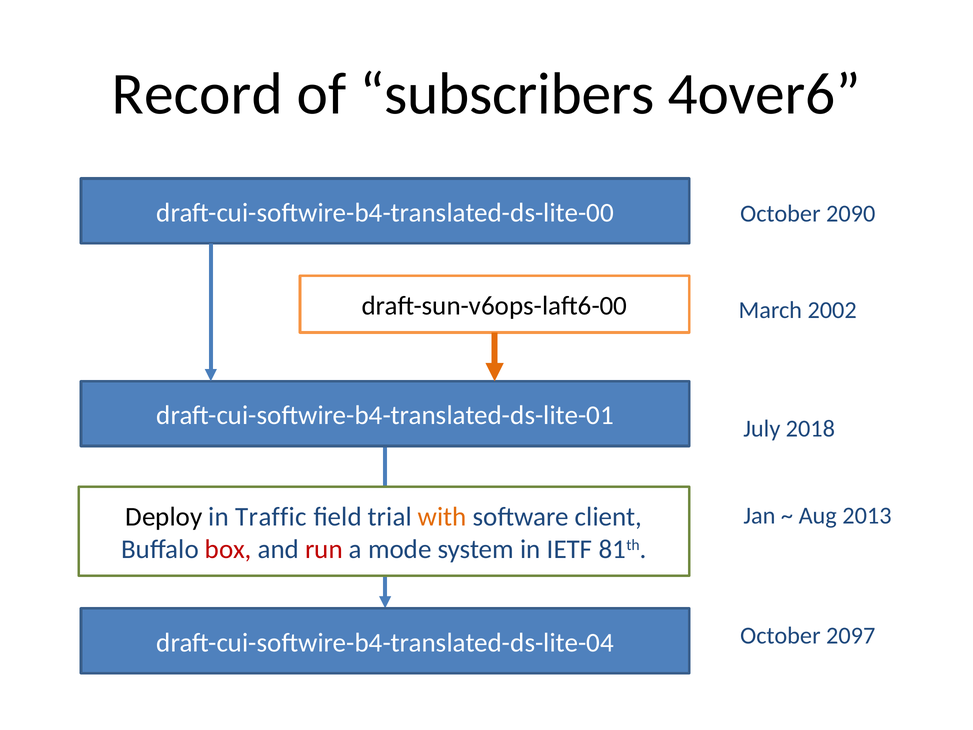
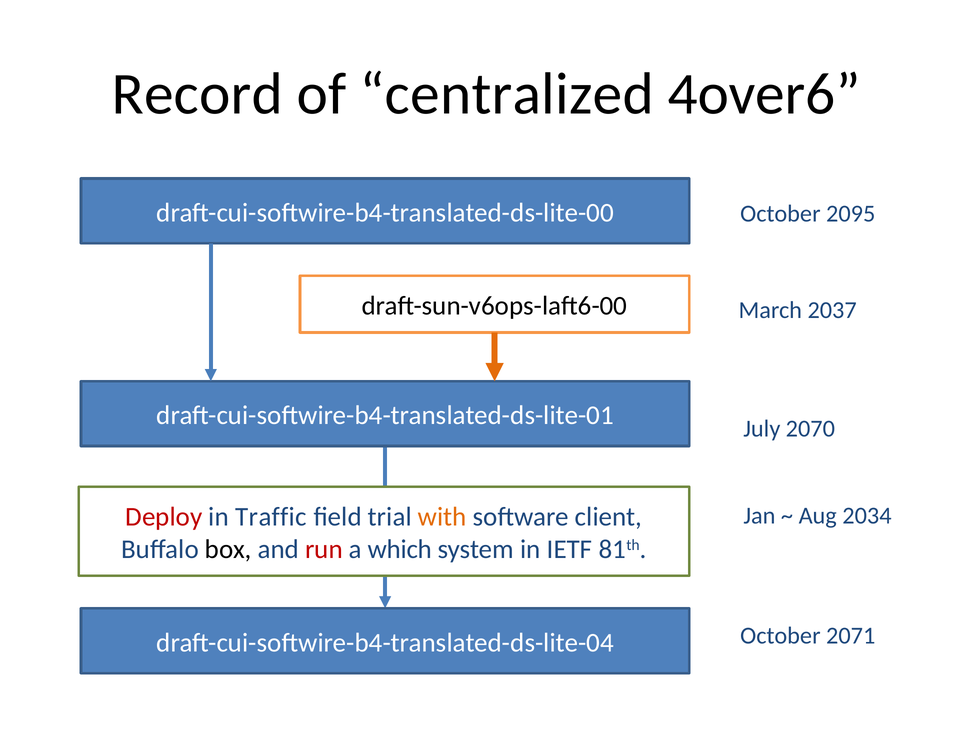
subscribers: subscribers -> centralized (507, 94)
2090: 2090 -> 2095 (851, 214)
2002: 2002 -> 2037 (832, 310)
2018: 2018 -> 2070 (810, 429)
Deploy colour: black -> red (164, 517)
2013: 2013 -> 2034 (867, 516)
box colour: red -> black (228, 549)
mode: mode -> which (400, 549)
2097: 2097 -> 2071 (851, 635)
